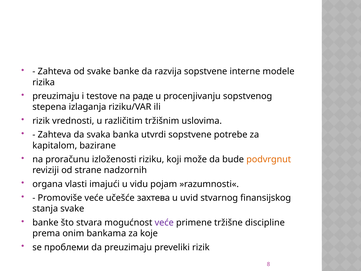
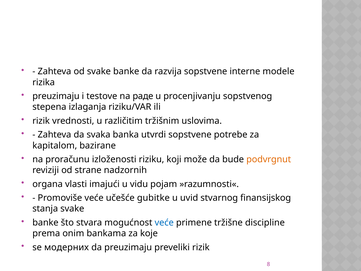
захтева: захтева -> gubitke (153, 198)
veće colour: purple -> blue (164, 222)
проблеми: проблеми -> модерних (67, 247)
